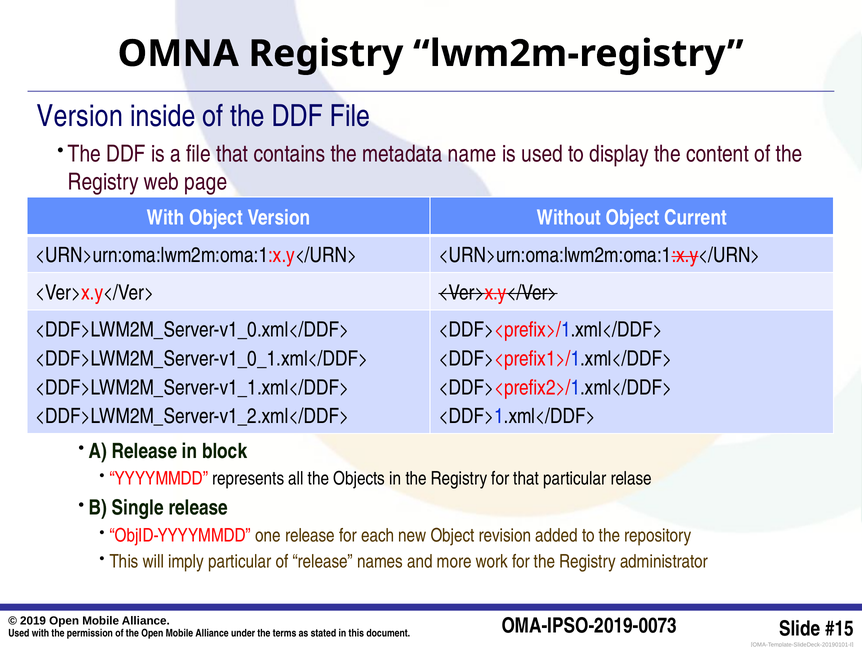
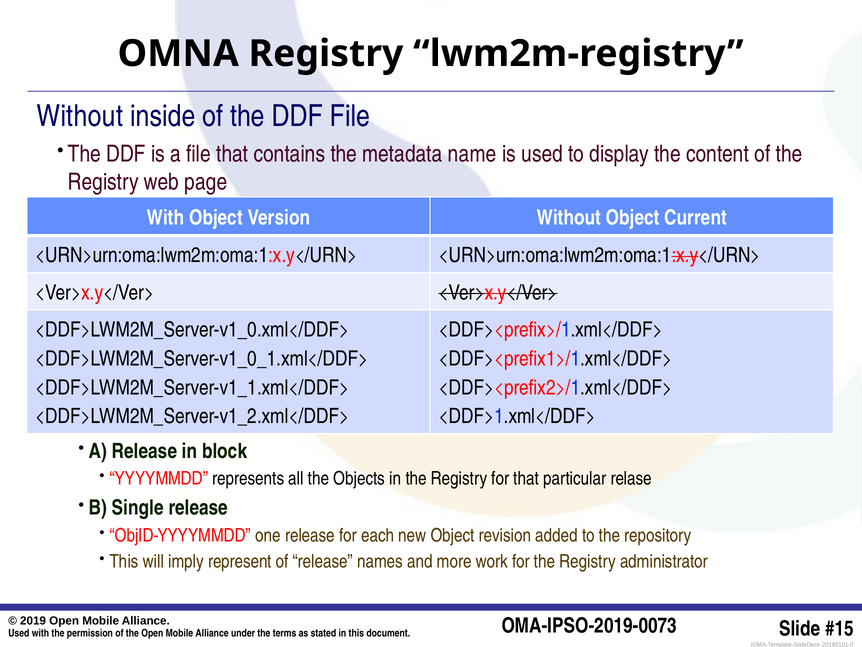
Version: Version -> Without (80, 116)
imply particular: particular -> represent (240, 561)
